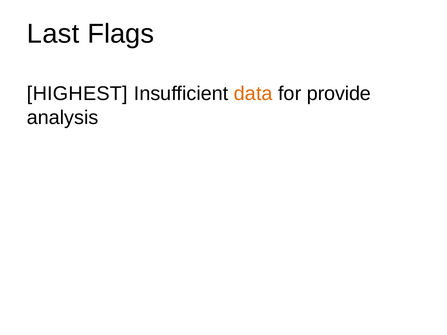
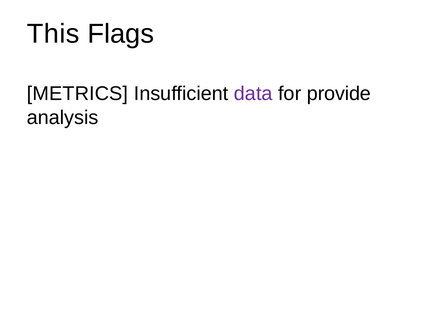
Last: Last -> This (53, 34)
HIGHEST: HIGHEST -> METRICS (77, 94)
data colour: orange -> purple (253, 94)
